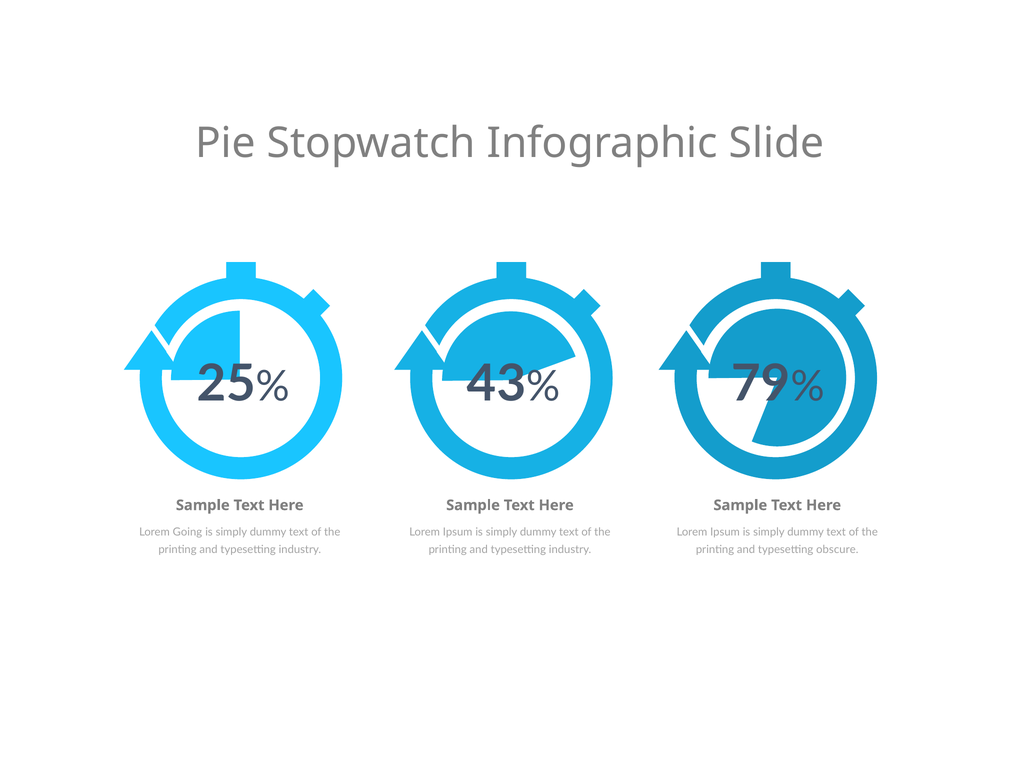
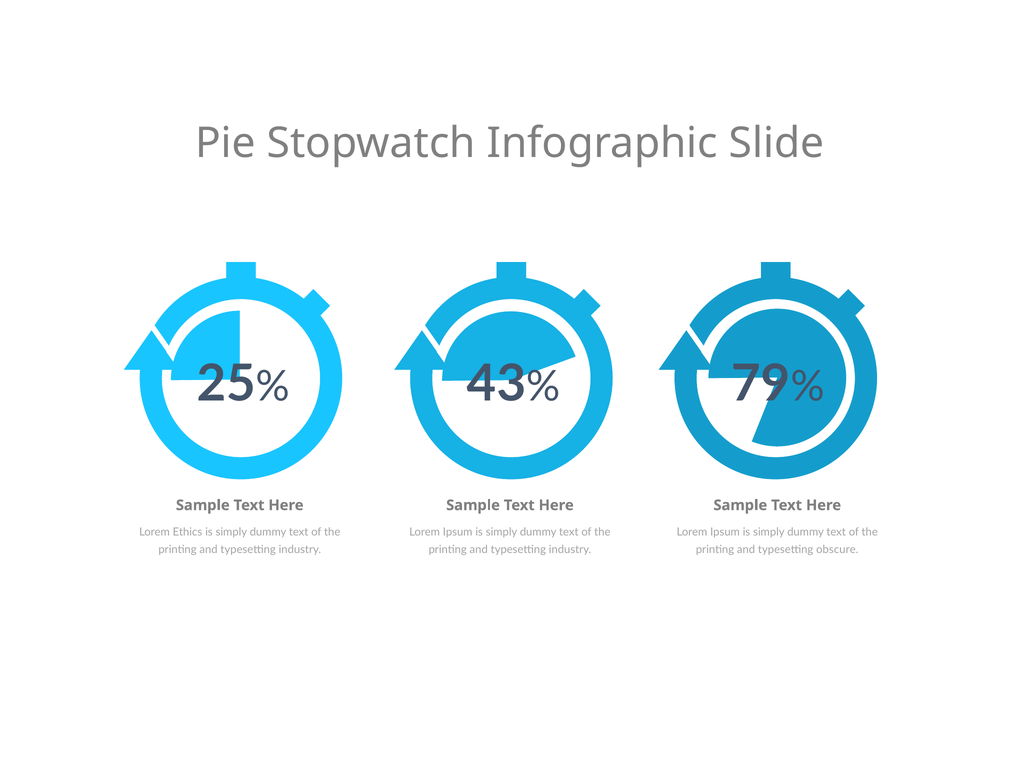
Going: Going -> Ethics (187, 532)
